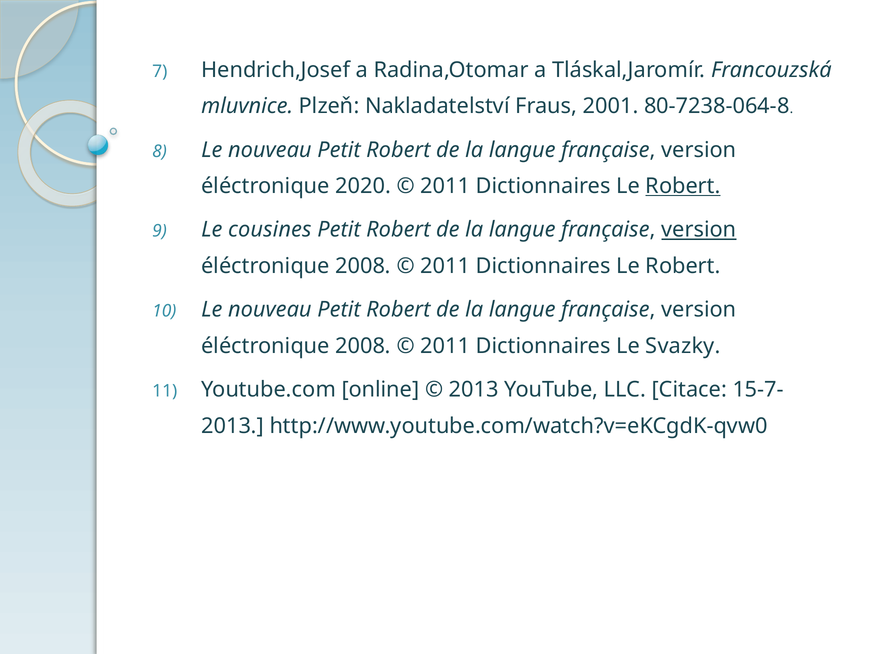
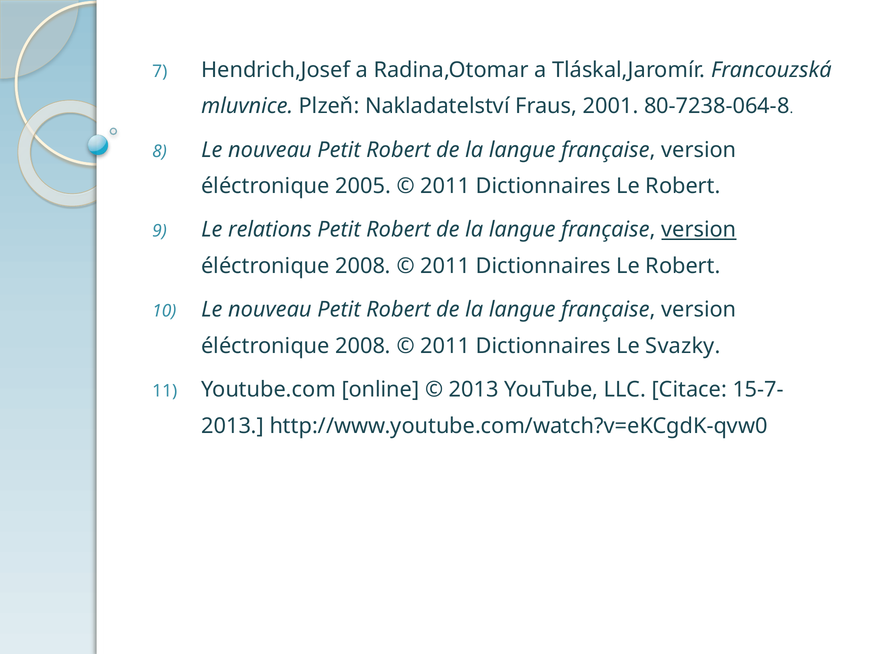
2020: 2020 -> 2005 (363, 186)
Robert underline: present -> none (683, 186)
cousines: cousines -> relations (270, 230)
